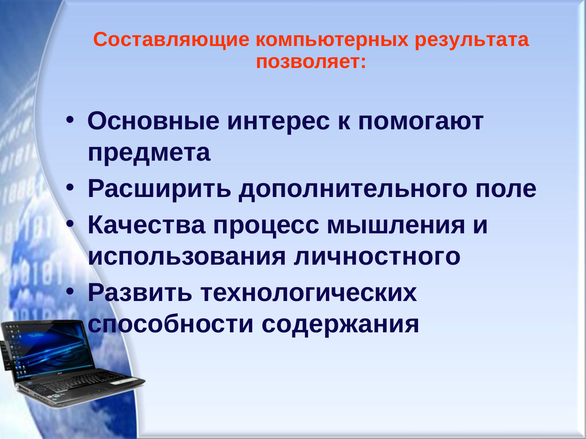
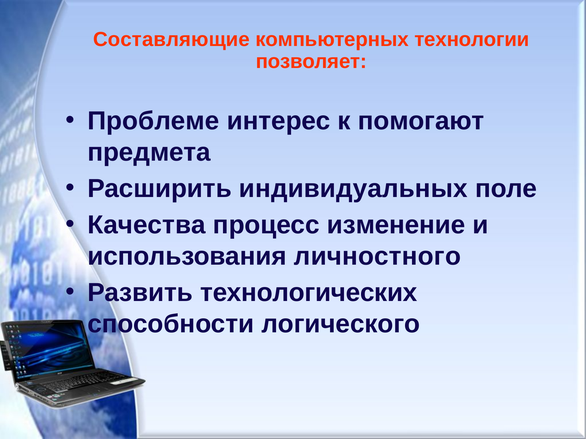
результата: результата -> технологии (472, 39)
Основные: Основные -> Проблеме (153, 121)
дополнительного: дополнительного -> индивидуальных (353, 189)
мышления: мышления -> изменение (396, 225)
содержания: содержания -> логического (341, 324)
